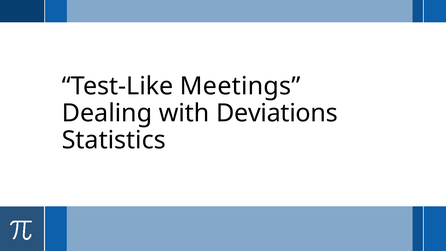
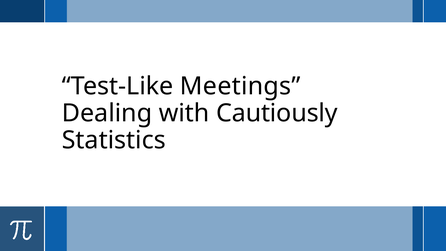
Deviations: Deviations -> Cautiously (277, 113)
